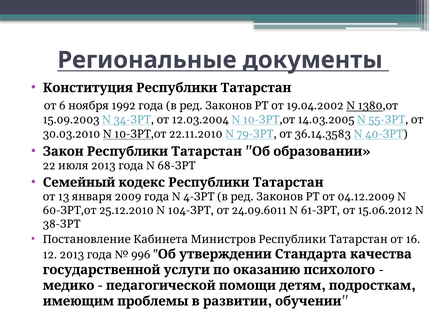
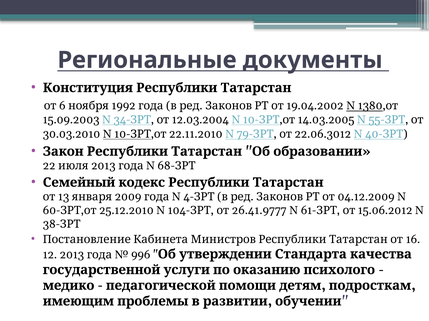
36.14.3583: 36.14.3583 -> 22.06.3012 (323, 134)
24.09.6011: 24.09.6011 -> 26.41.9777 (259, 211)
